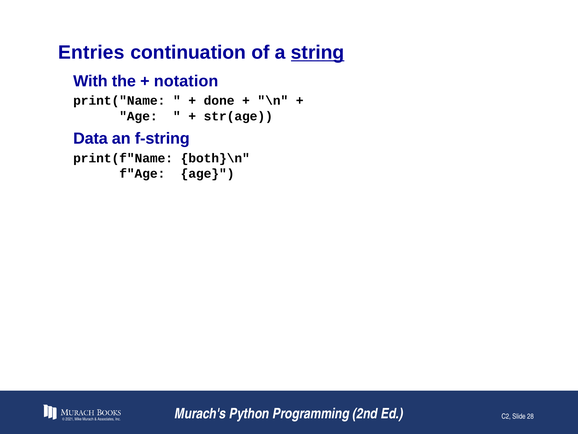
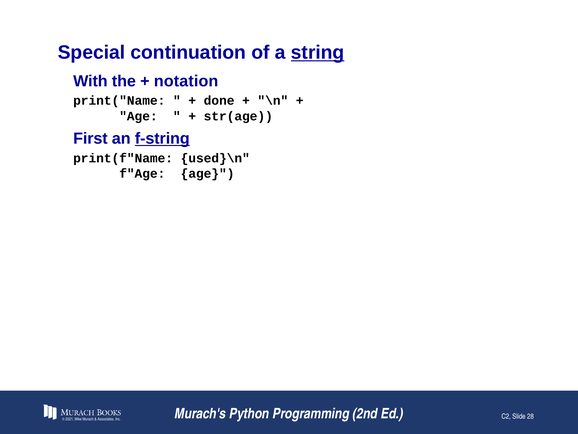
Entries: Entries -> Special (91, 53)
Data: Data -> First (90, 138)
f-string underline: none -> present (162, 138)
both}\n: both}\n -> used}\n (215, 158)
